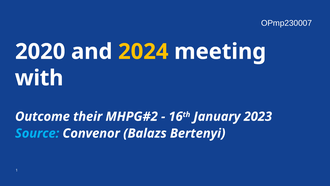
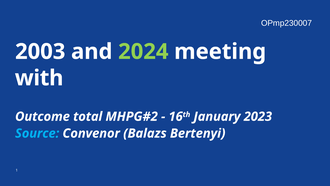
2020: 2020 -> 2003 (40, 52)
2024 colour: yellow -> light green (143, 52)
their: their -> total (88, 116)
